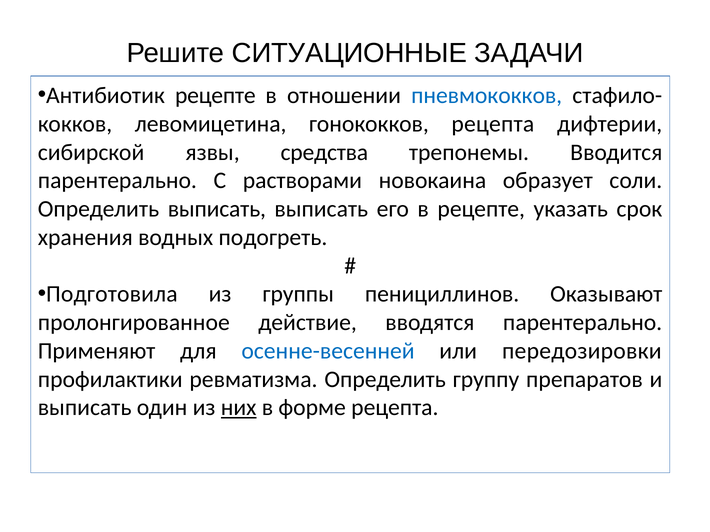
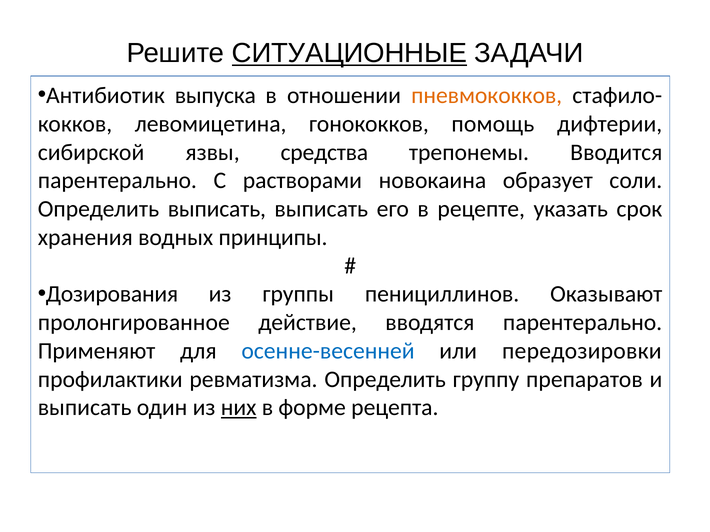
СИТУАЦИОННЫЕ underline: none -> present (349, 53)
Антибиотик рецепте: рецепте -> выпуска (215, 96)
пневмококков colour: blue -> orange (487, 96)
гонококков рецепта: рецепта -> помощь (493, 124)
подогреть: подогреть -> принципы (273, 238)
Подготовила: Подготовила -> Дозирования (112, 294)
